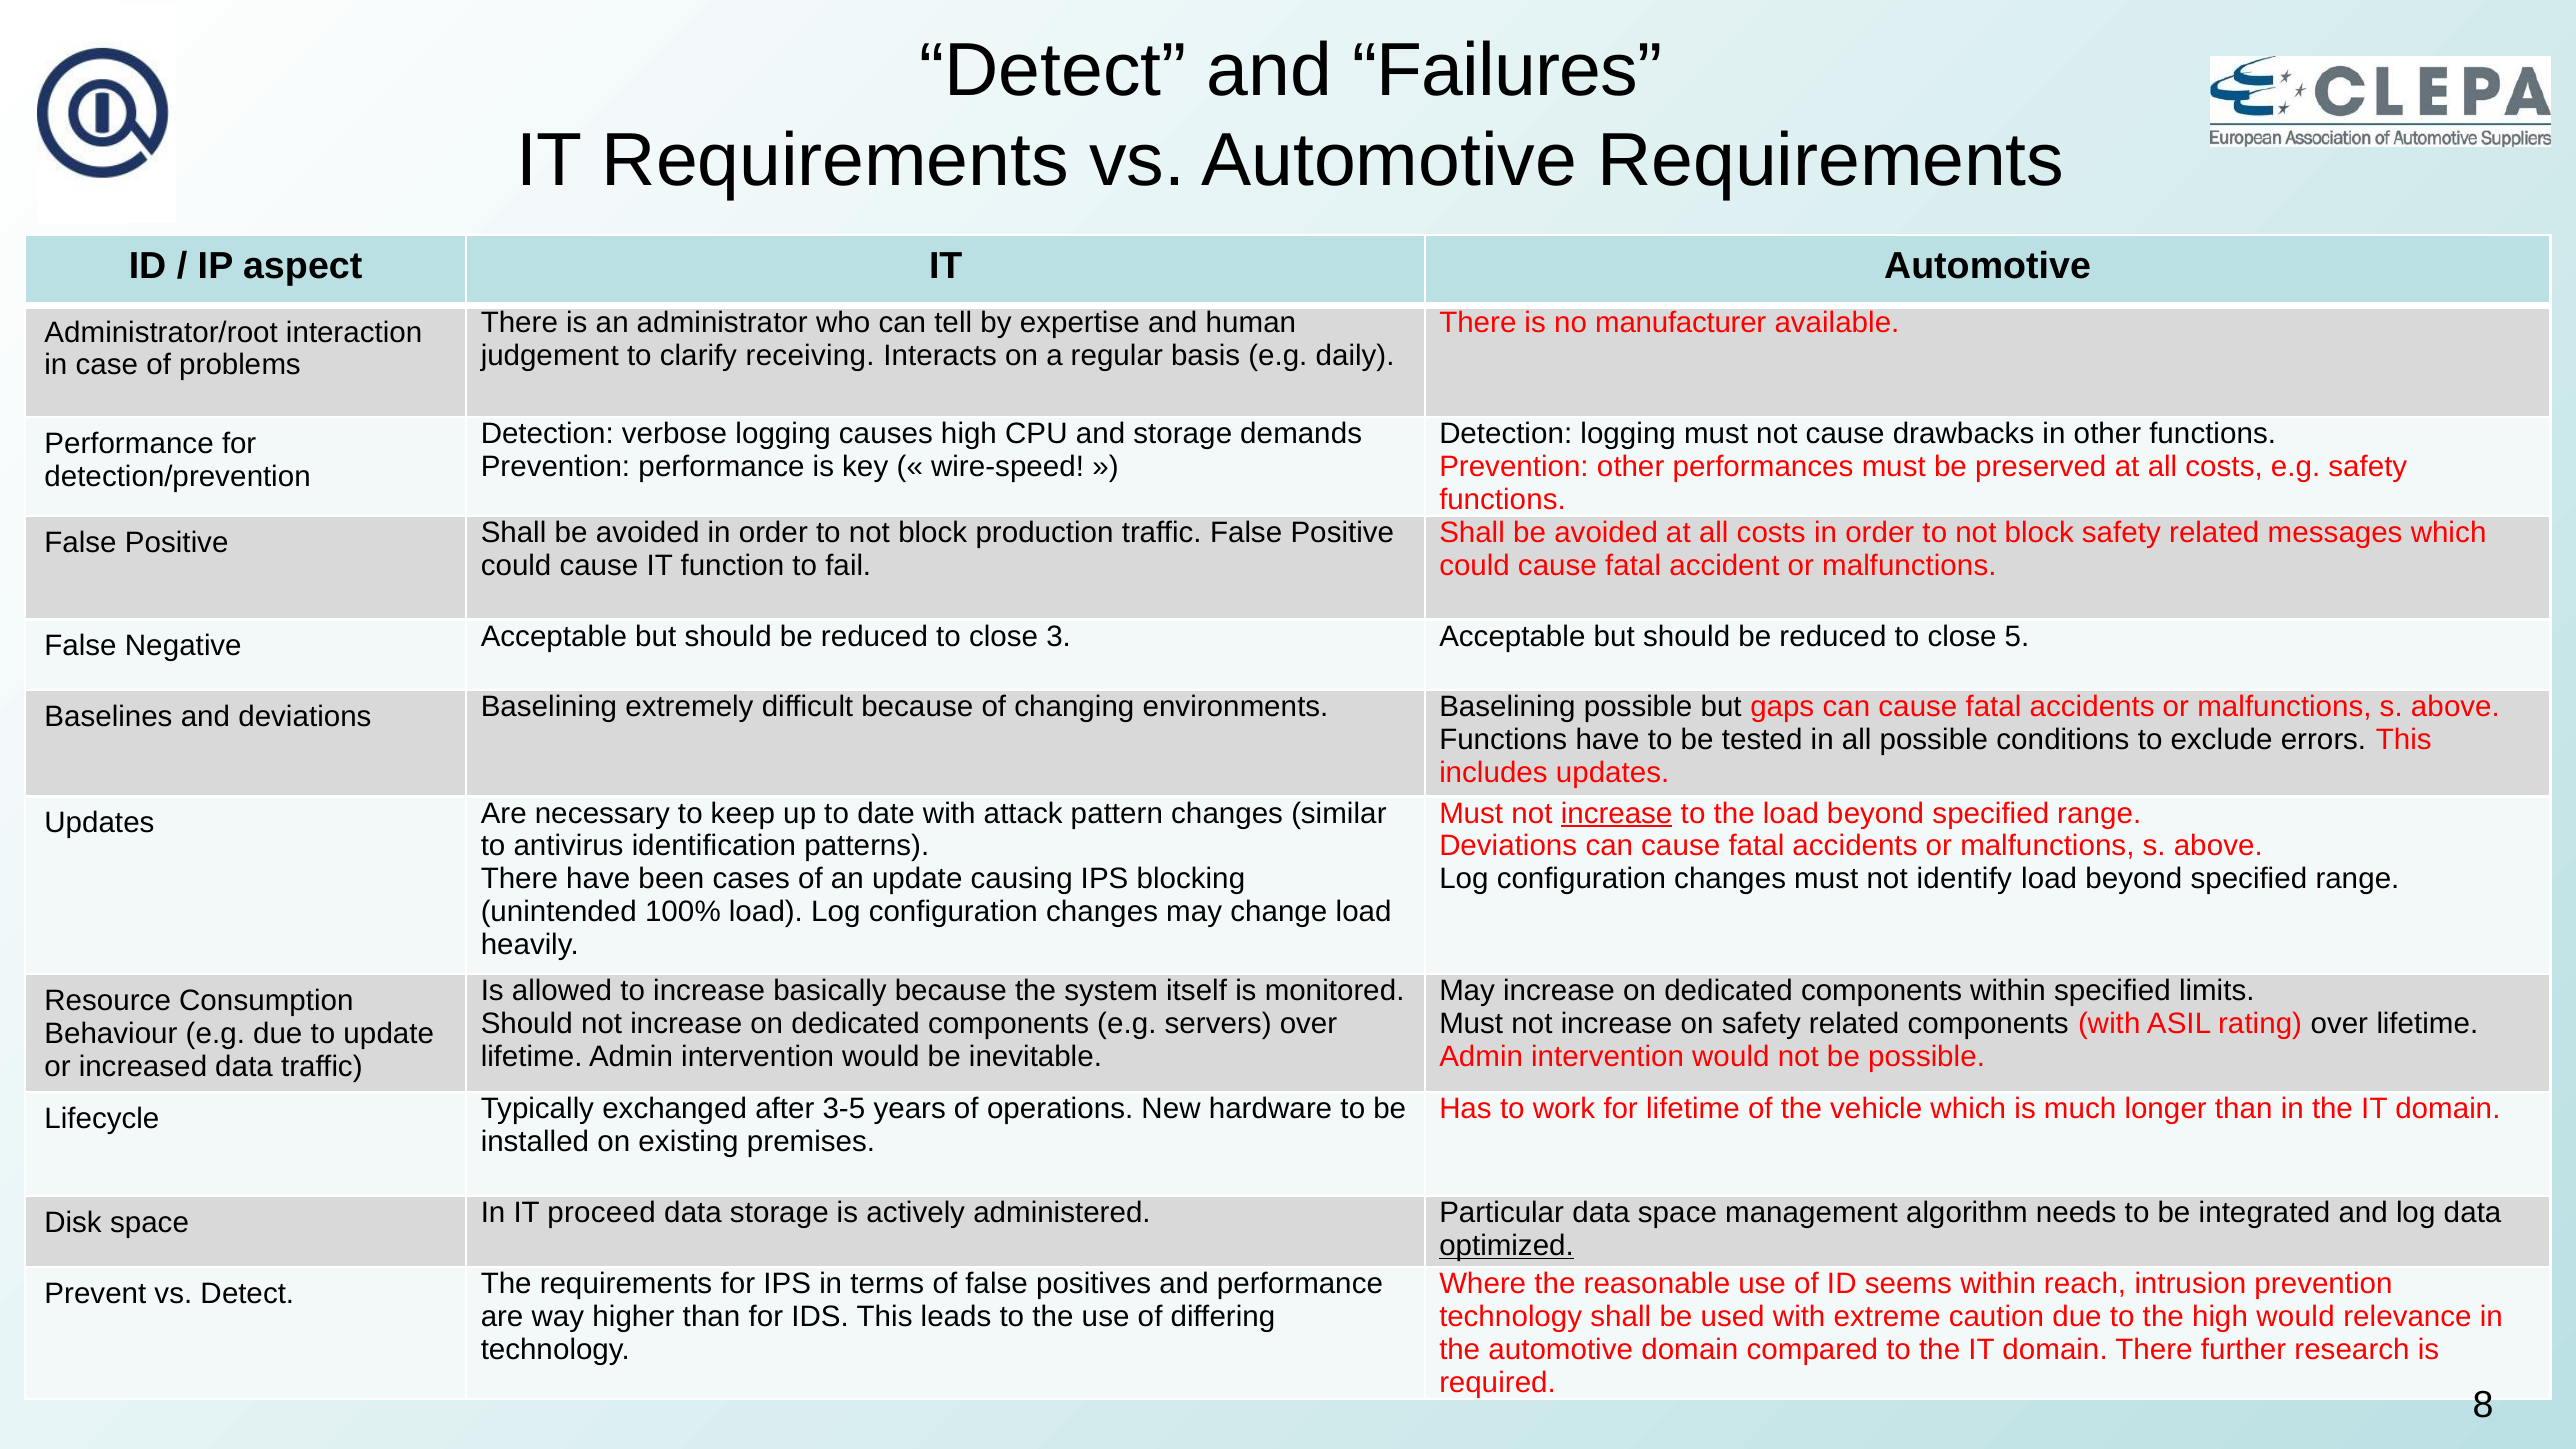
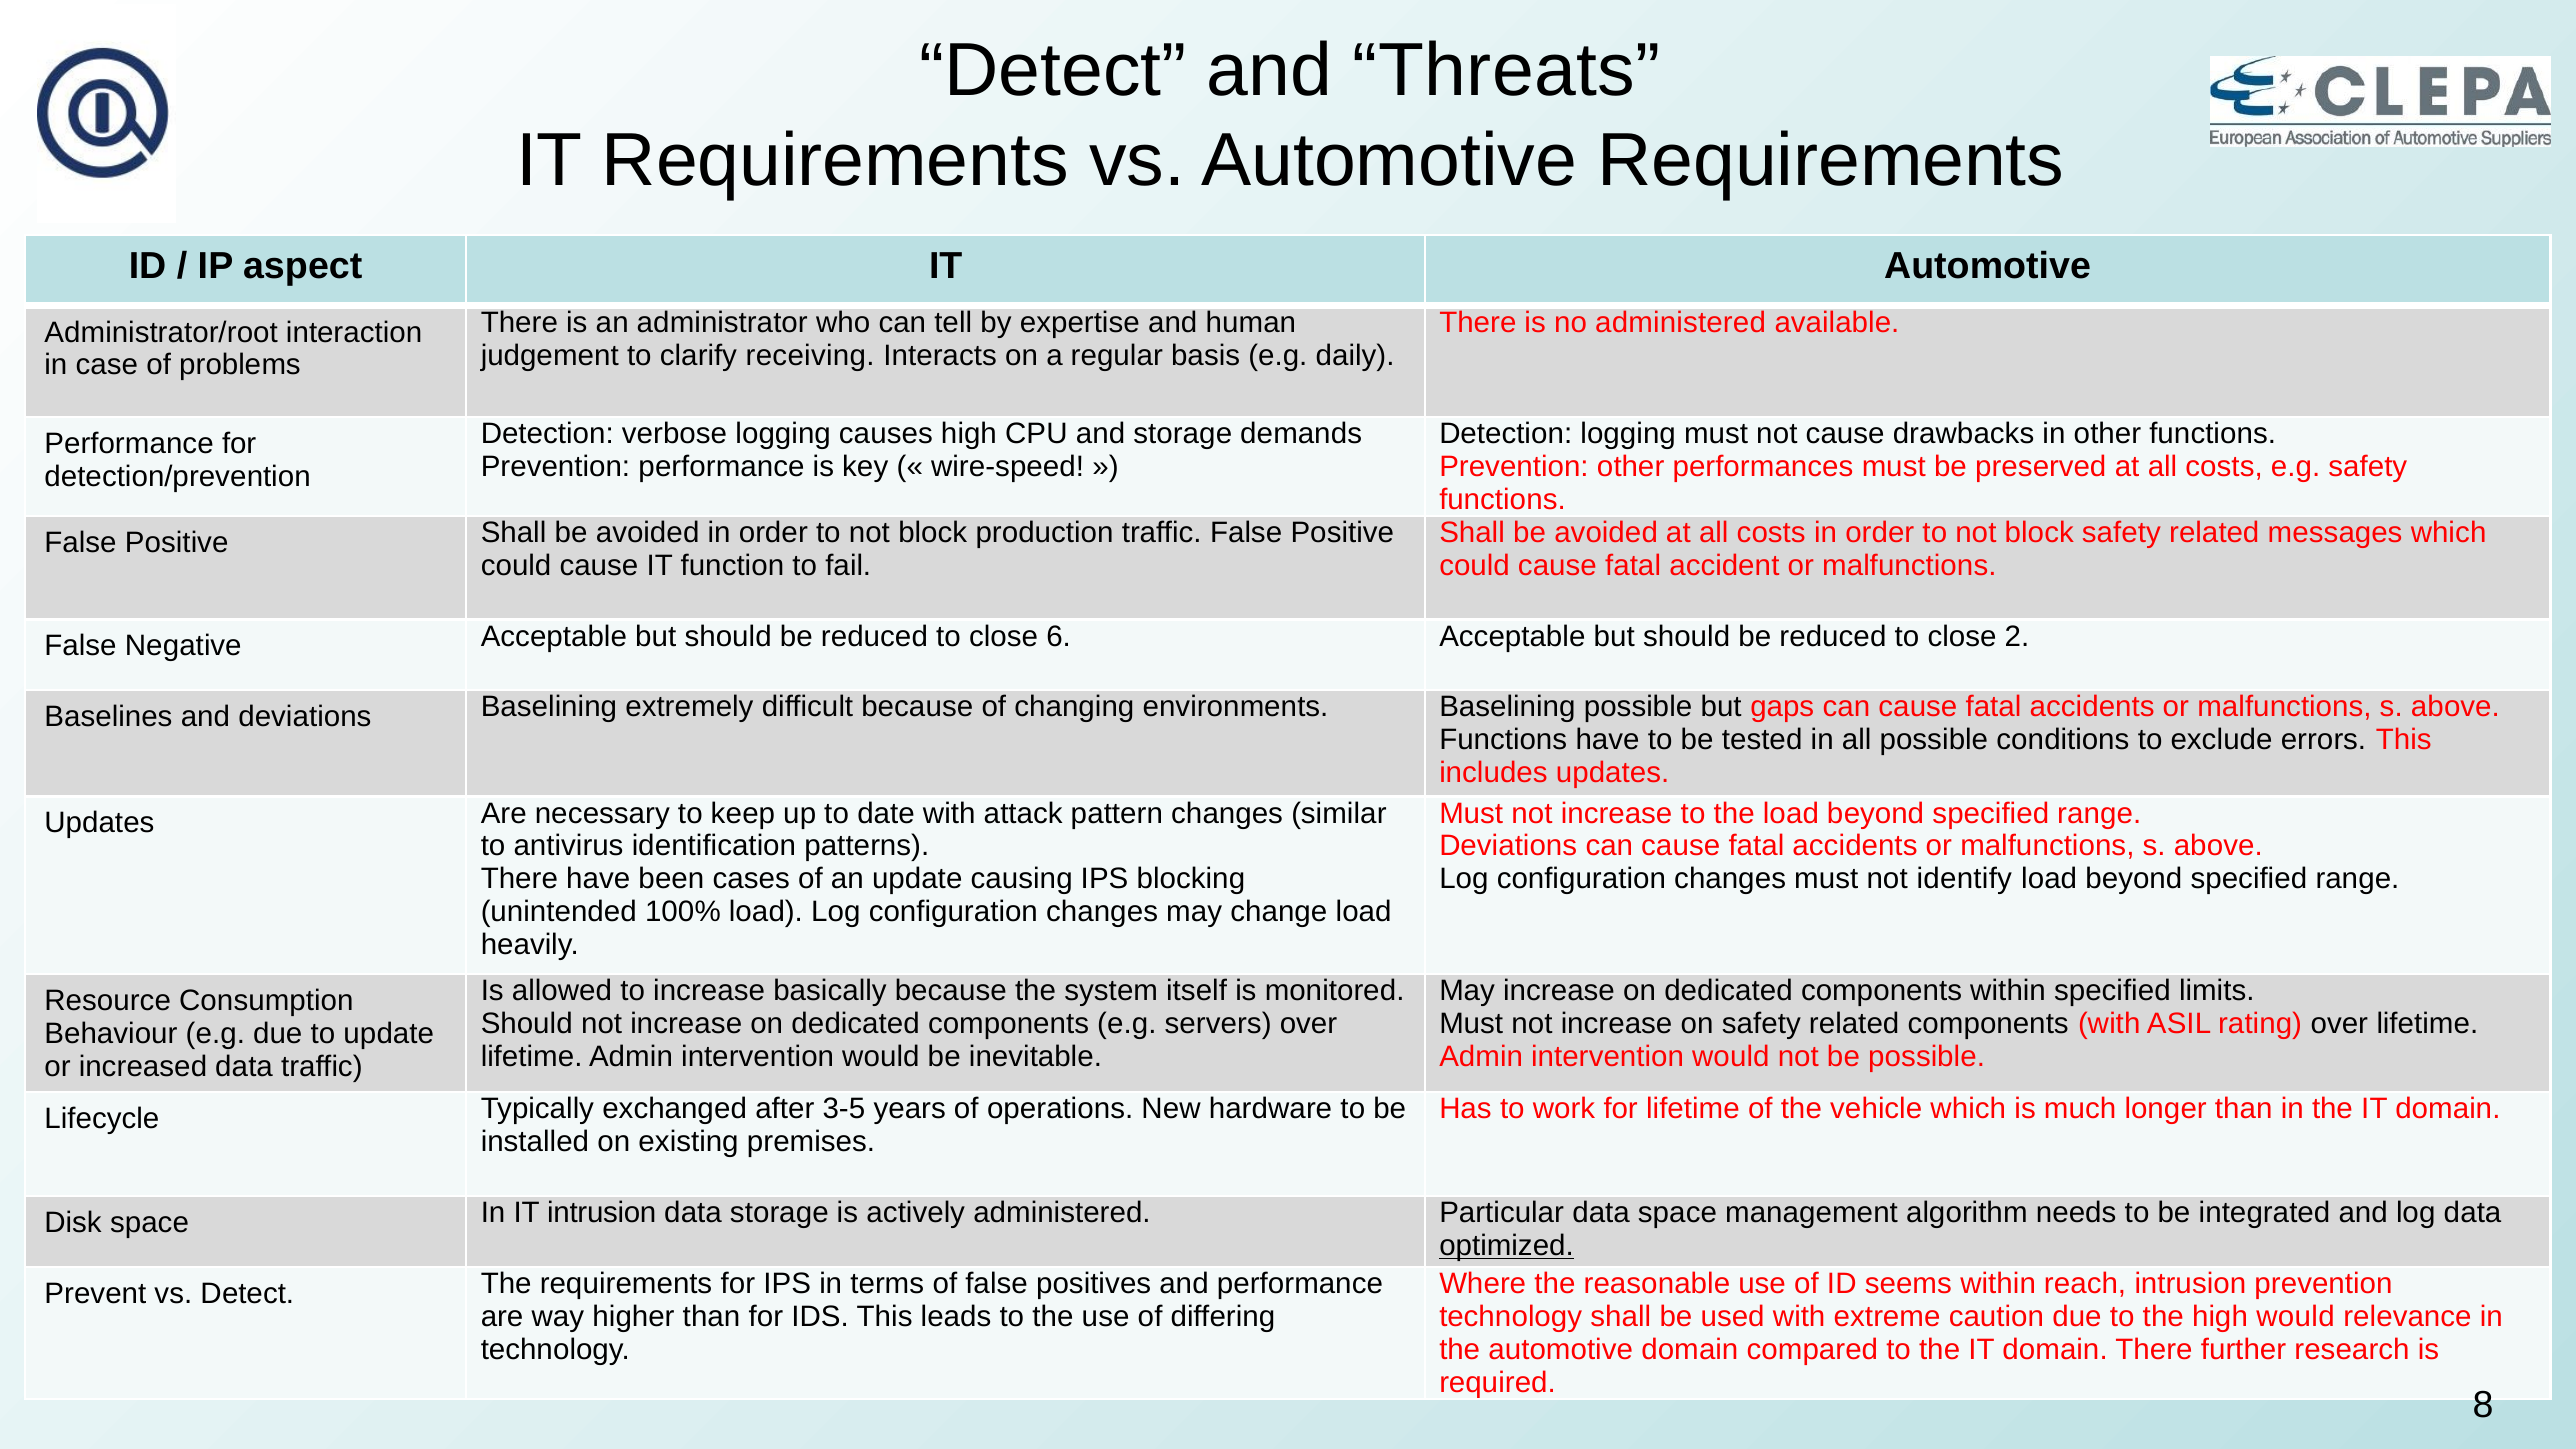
Failures: Failures -> Threats (1507, 71)
no manufacturer: manufacturer -> administered (1681, 323)
3: 3 -> 6 (1059, 636)
5: 5 -> 2 (2017, 636)
increase underline: present -> none (1617, 813)
IT proceed: proceed -> intrusion (602, 1213)
